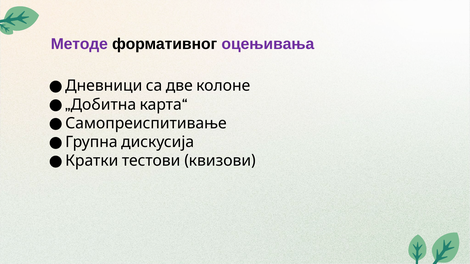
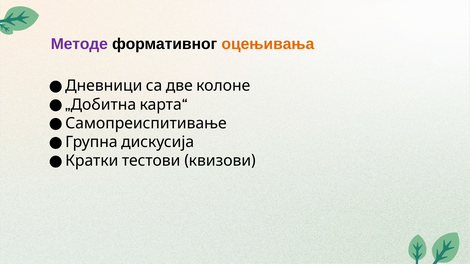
оцењивања colour: purple -> orange (268, 44)
